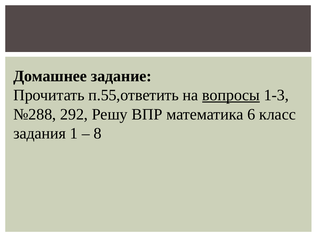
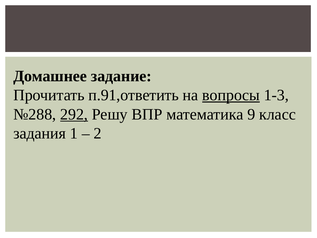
п.55,ответить: п.55,ответить -> п.91,ответить (134, 95)
292 underline: none -> present (74, 114)
6: 6 -> 9 (251, 114)
8: 8 -> 2 (98, 133)
